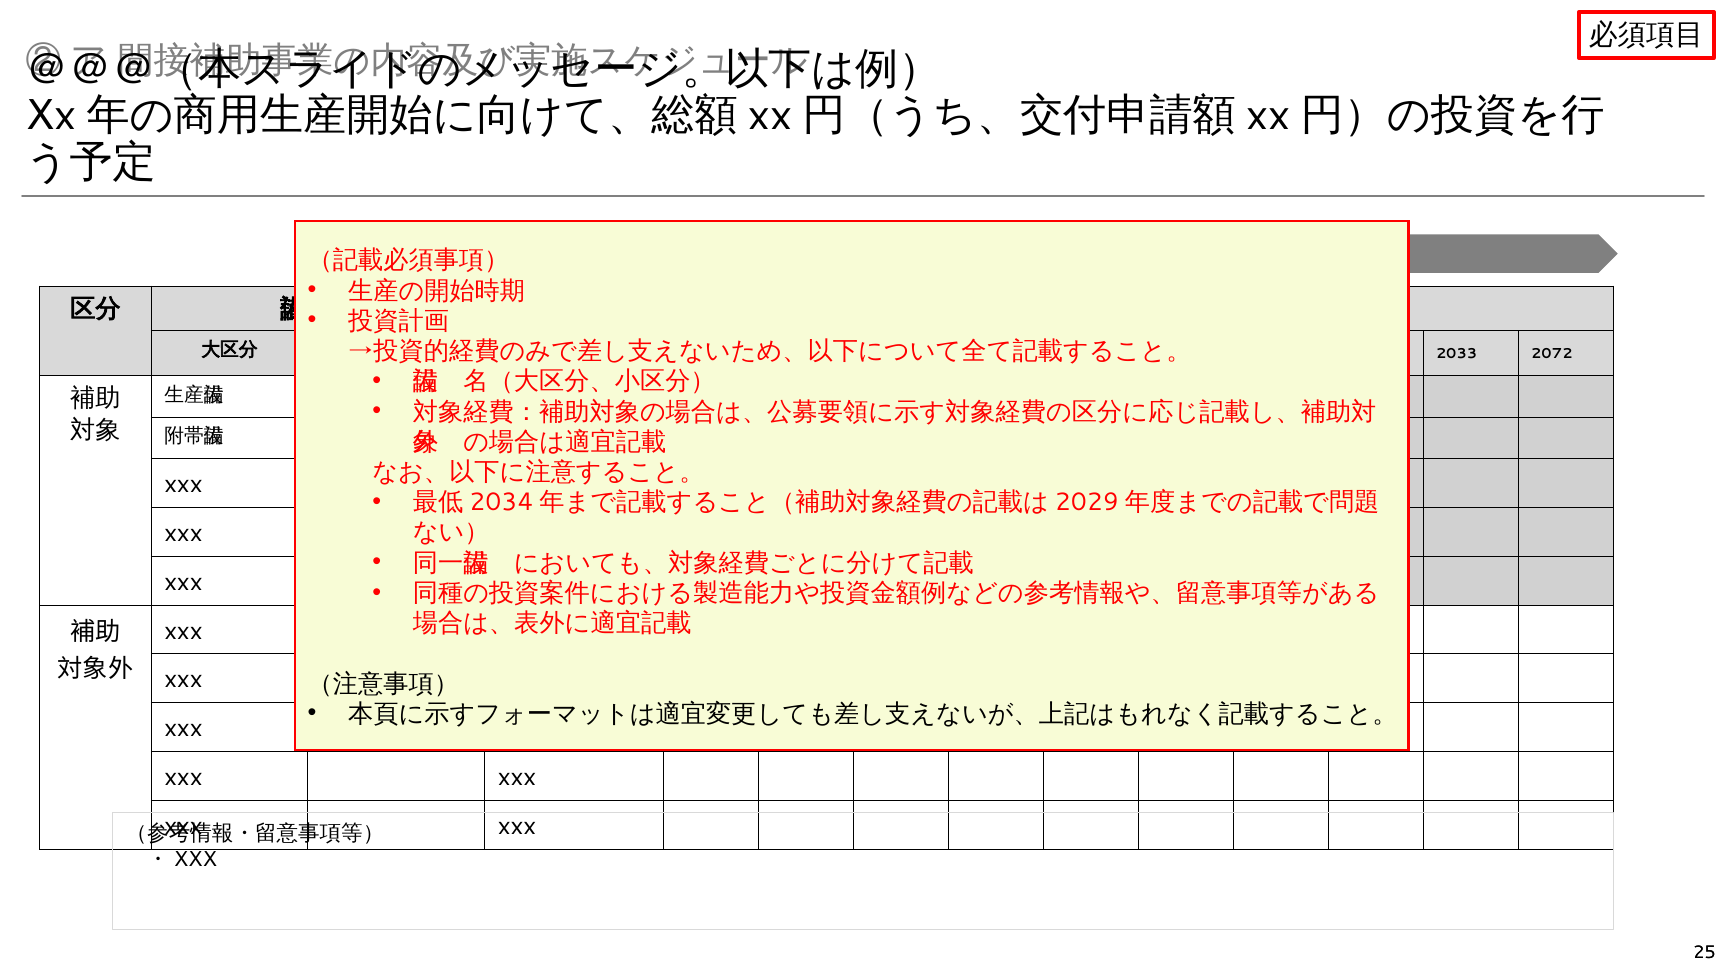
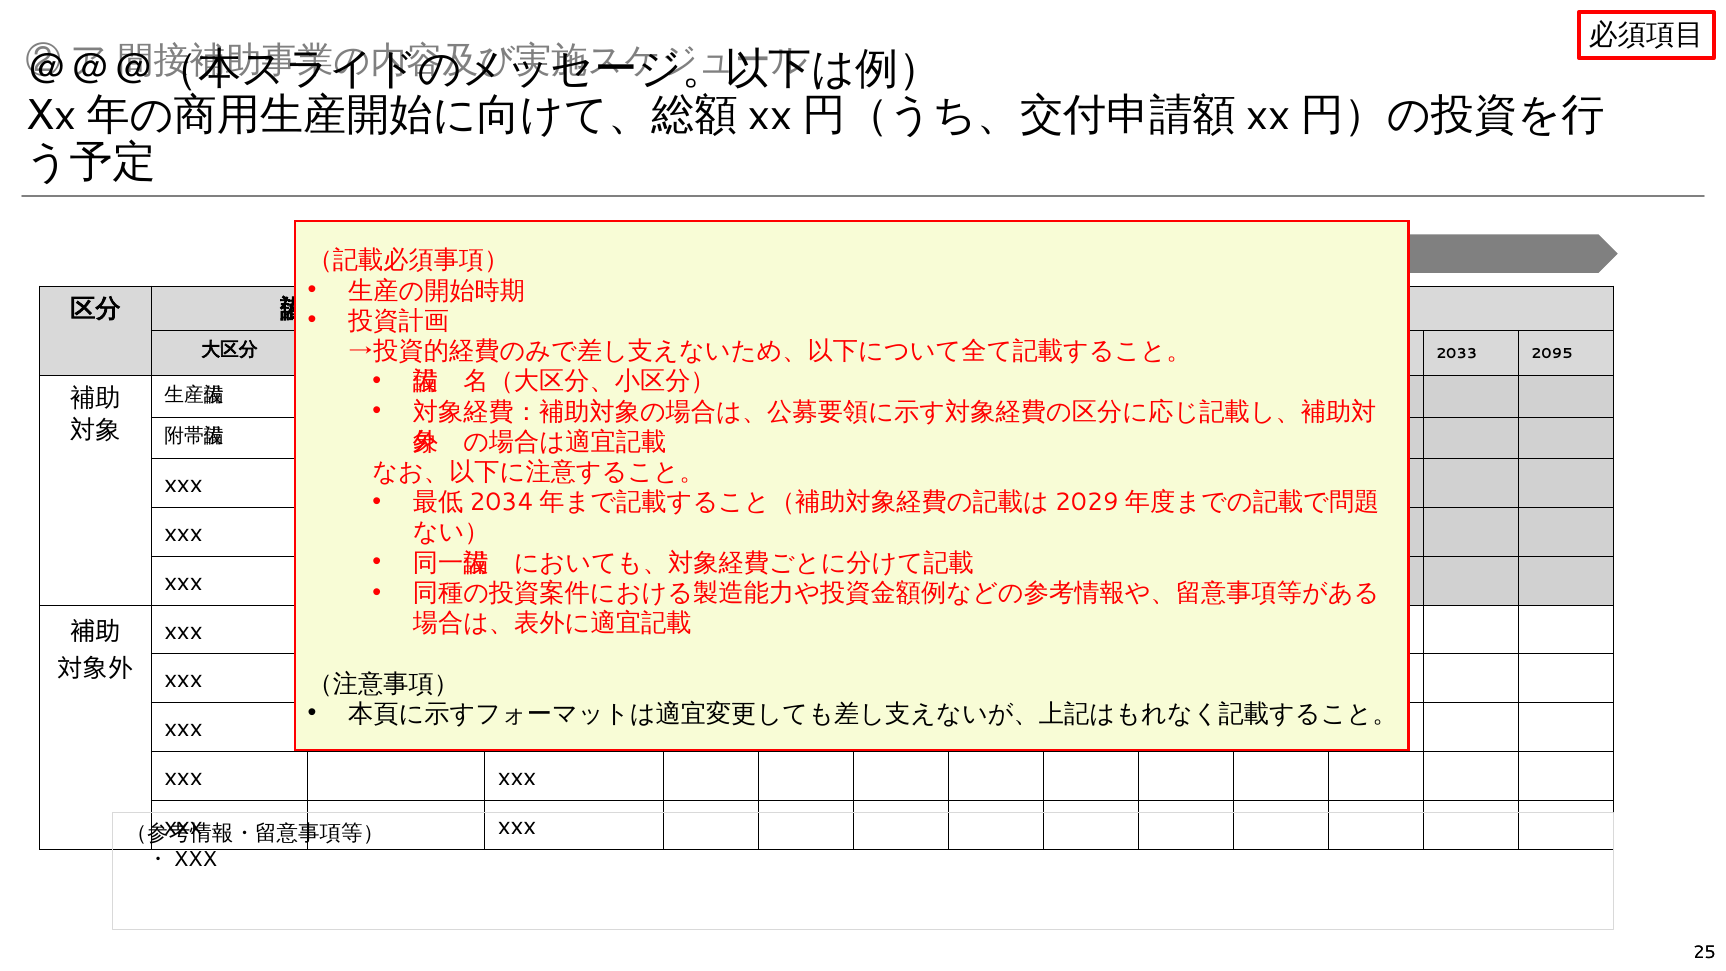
2072: 2072 -> 2095 (1552, 354)
